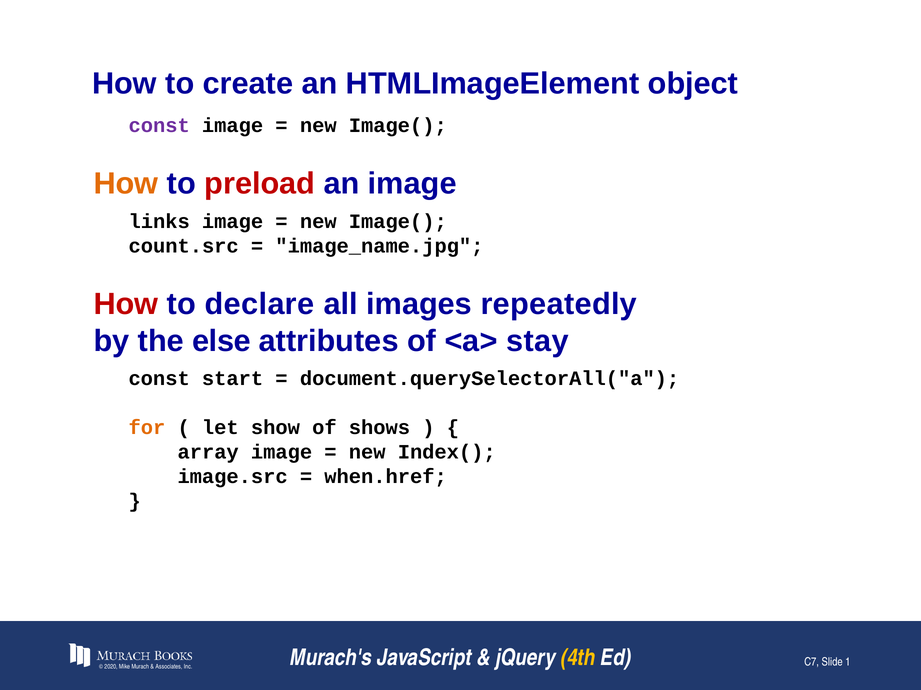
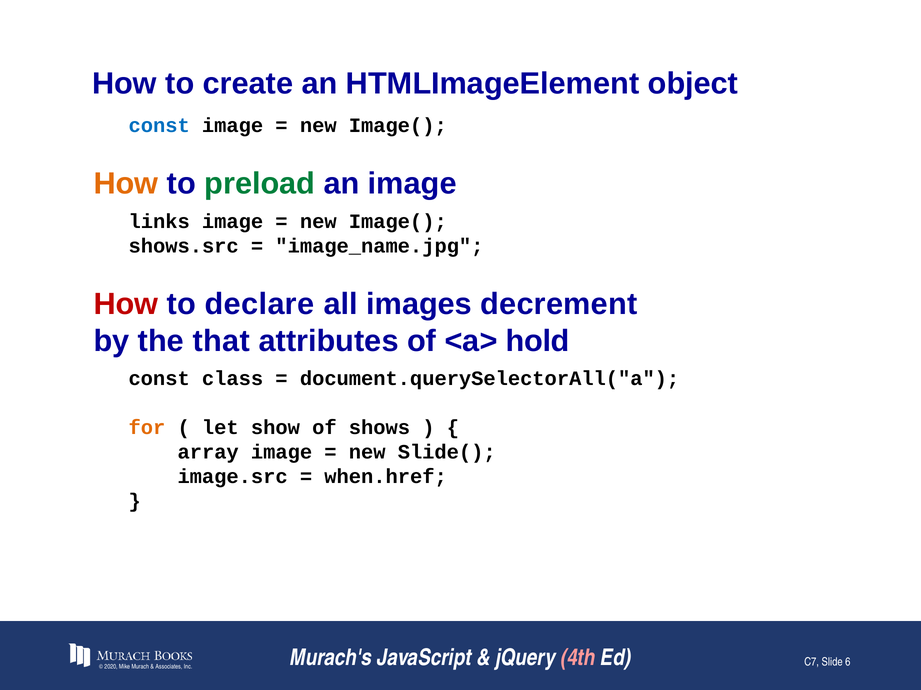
const colour: purple -> blue (159, 126)
preload colour: red -> green (260, 184)
count.src: count.src -> shows.src (184, 246)
repeatedly: repeatedly -> decrement (559, 305)
else: else -> that (221, 341)
stay: stay -> hold (538, 341)
start: start -> class (233, 379)
Index(: Index( -> Slide( (447, 453)
4th colour: yellow -> pink (578, 659)
1: 1 -> 6 (848, 663)
